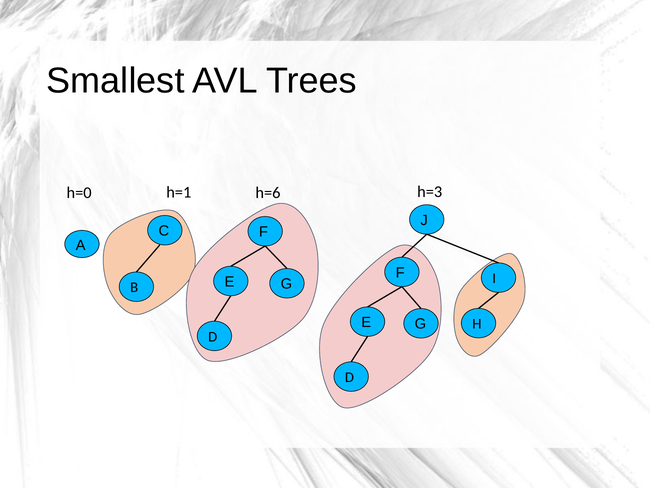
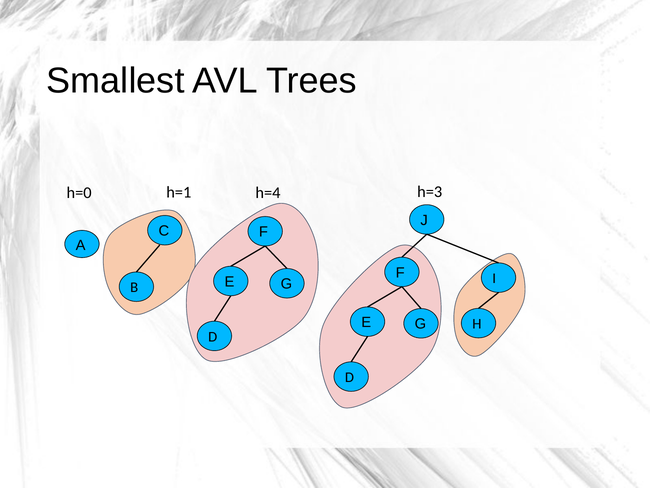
h=6: h=6 -> h=4 (268, 193)
